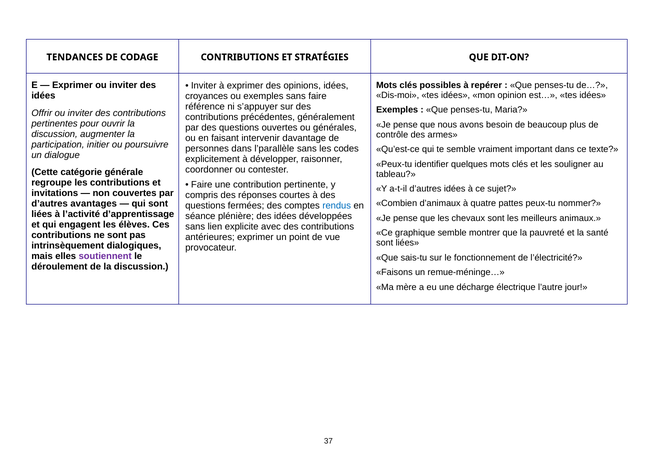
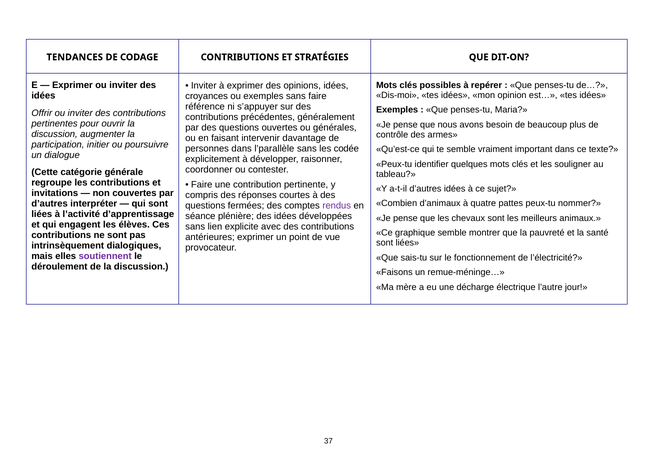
codes: codes -> codée (346, 148)
avantages: avantages -> interpréter (94, 204)
rendus colour: blue -> purple (337, 205)
